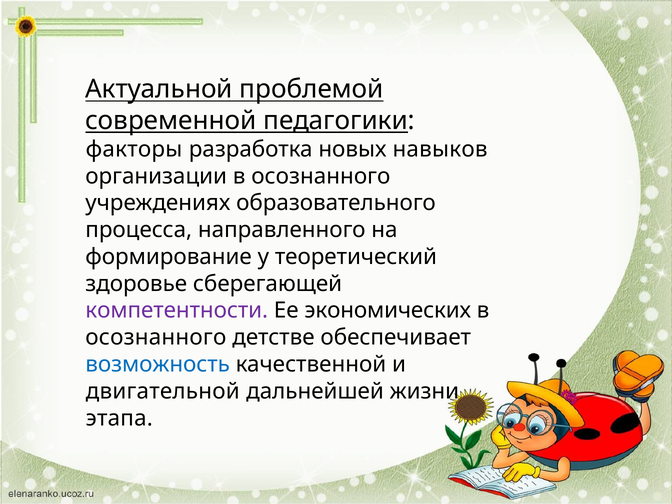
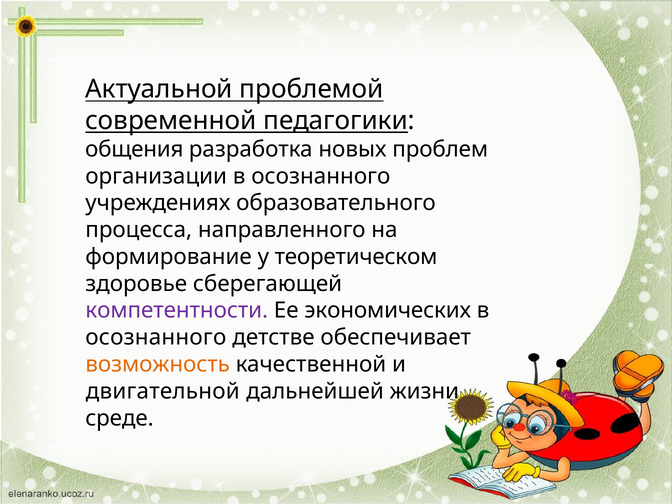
факторы: факторы -> общения (134, 149)
навыков: навыков -> проблем (440, 149)
теоретический: теоретический -> теоретическом (356, 257)
возможность colour: blue -> orange (158, 364)
этапа: этапа -> среде (119, 418)
